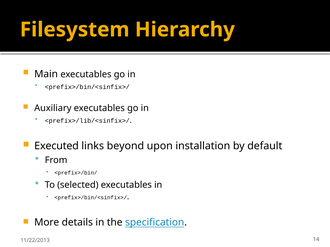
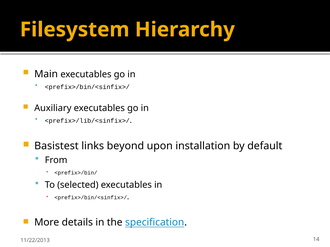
Executed: Executed -> Basistest (56, 146)
